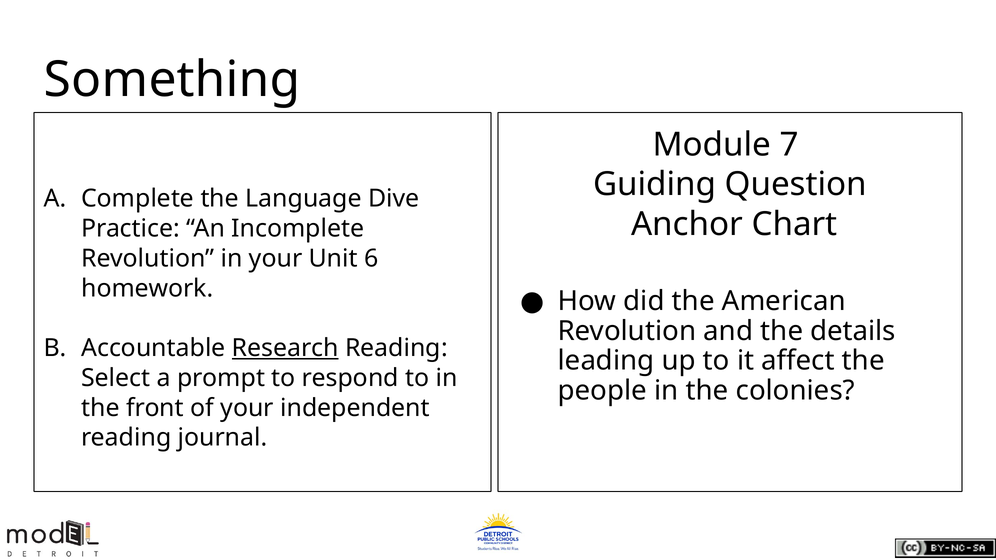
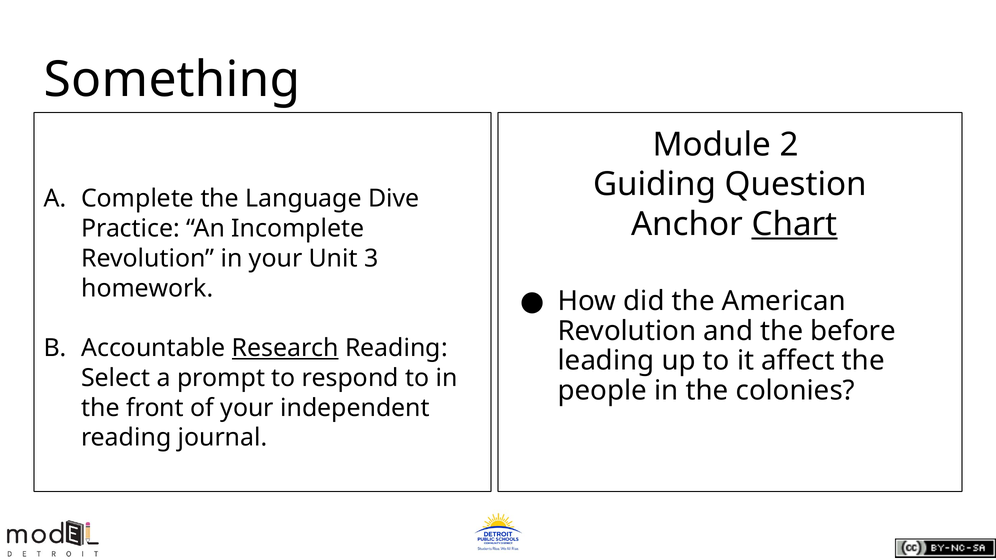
7: 7 -> 2 (789, 145)
Chart underline: none -> present (795, 224)
6: 6 -> 3 (371, 259)
details: details -> before (853, 331)
